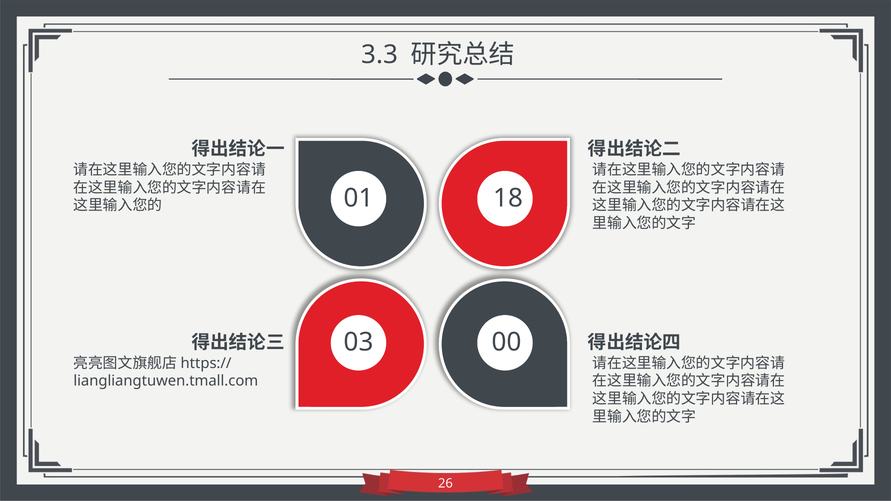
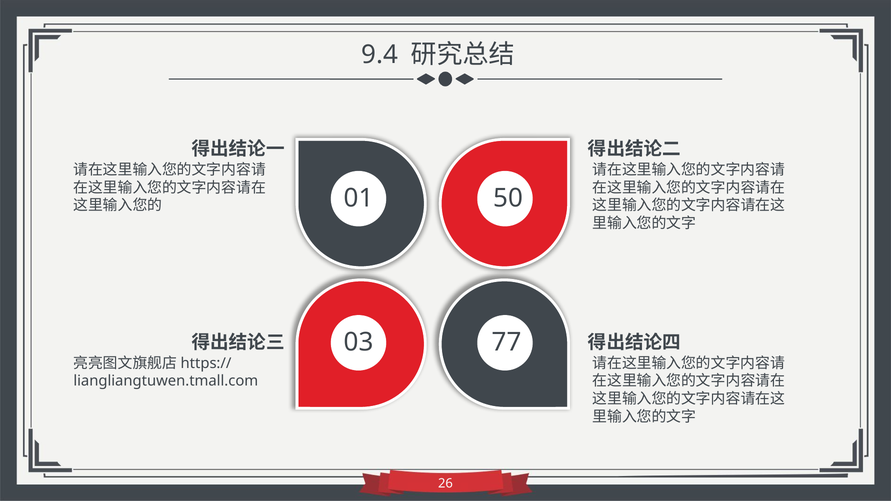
3.3: 3.3 -> 9.4 (380, 54)
18: 18 -> 50 (508, 198)
00: 00 -> 77 (507, 342)
